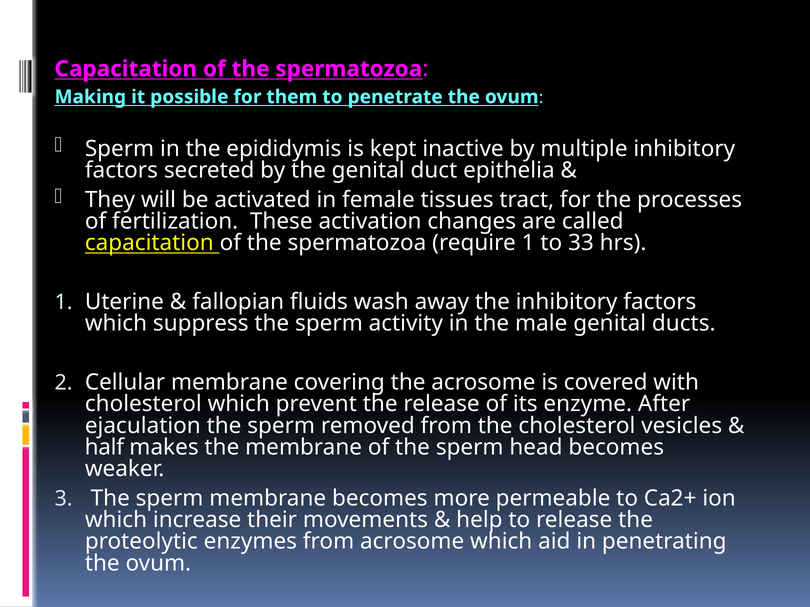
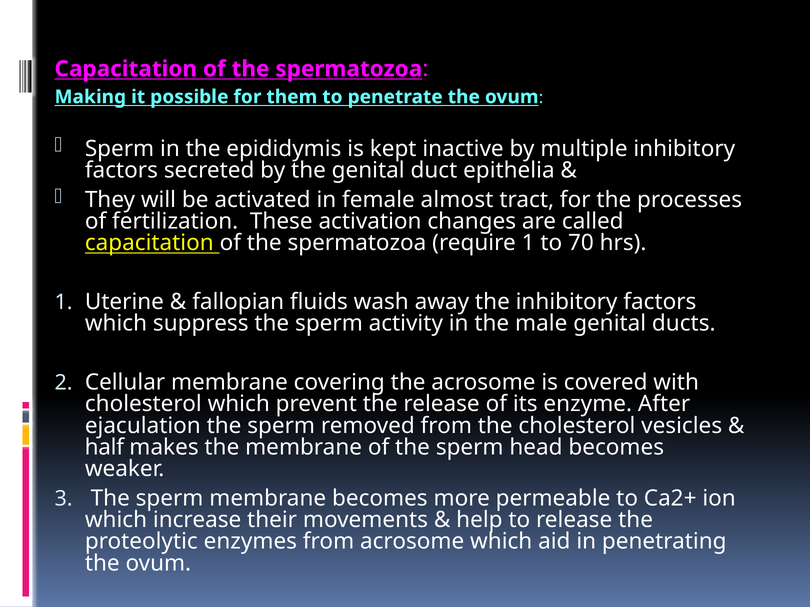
tissues: tissues -> almost (457, 200)
33: 33 -> 70 (581, 243)
